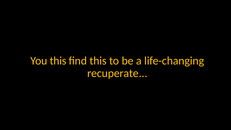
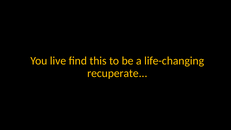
You this: this -> live (58, 61)
